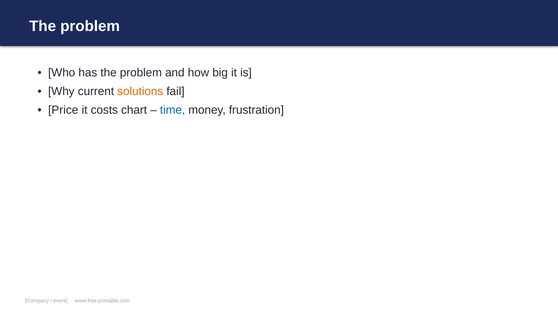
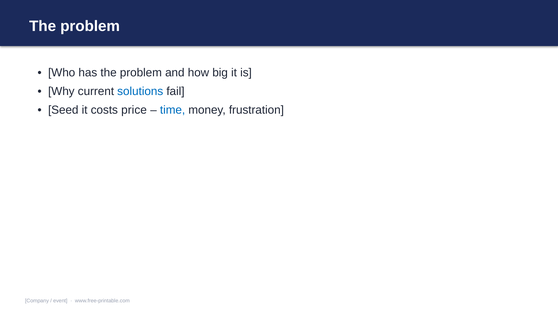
solutions colour: orange -> blue (140, 91)
Price: Price -> Seed (63, 110)
chart: chart -> price (134, 110)
